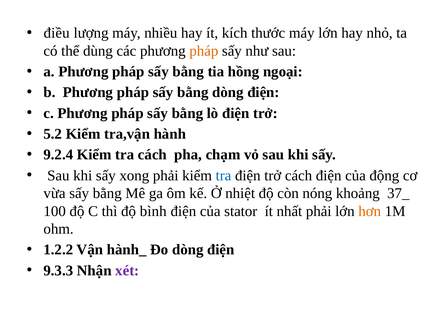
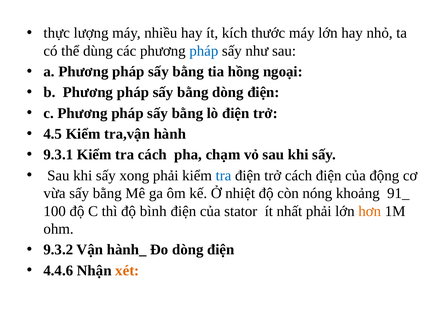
điều: điều -> thực (57, 33)
pháp colour: orange -> blue (204, 51)
5.2: 5.2 -> 4.5 (53, 134)
9.2.4: 9.2.4 -> 9.3.1 (58, 155)
37_: 37_ -> 91_ (398, 194)
1.2.2: 1.2.2 -> 9.3.2 (58, 250)
9.3.3: 9.3.3 -> 4.4.6 (58, 271)
xét colour: purple -> orange (127, 271)
